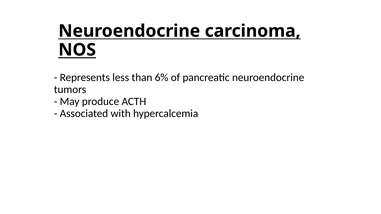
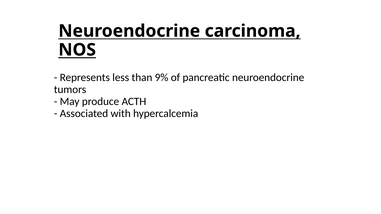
6%: 6% -> 9% (162, 78)
